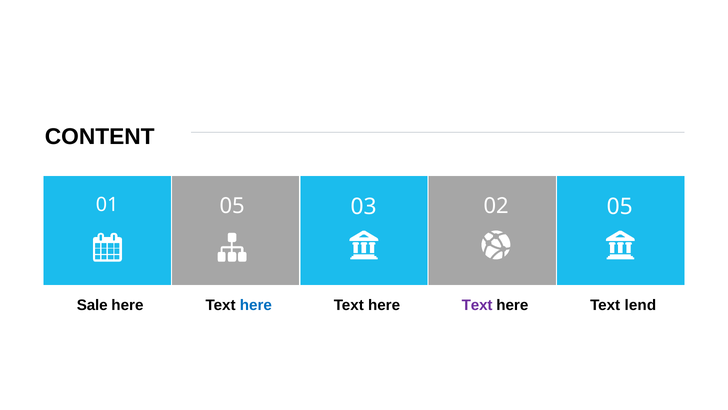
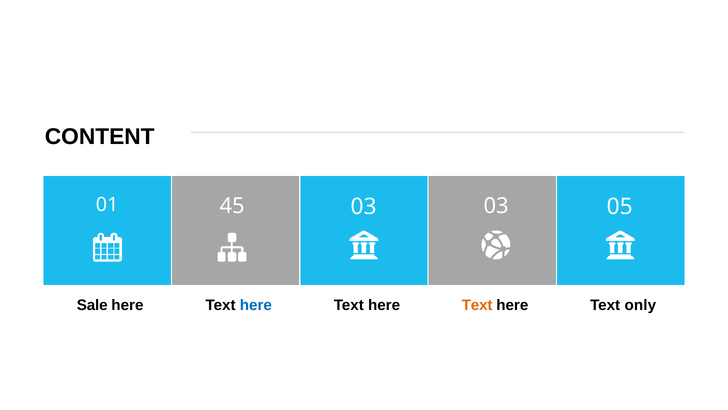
01 05: 05 -> 45 (232, 206)
03 02: 02 -> 03 (496, 206)
Text colour: purple -> orange (477, 305)
lend: lend -> only (640, 305)
